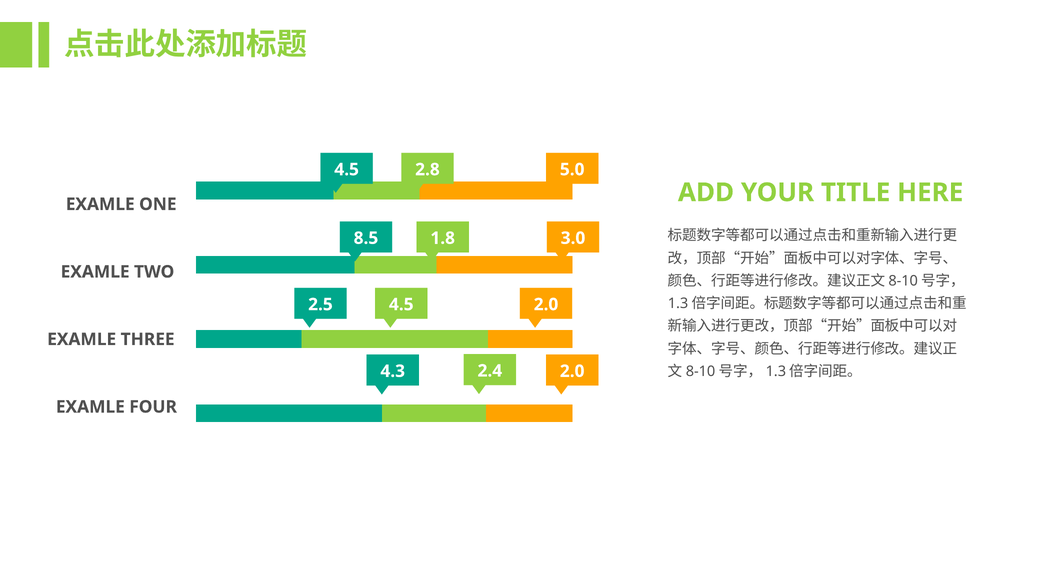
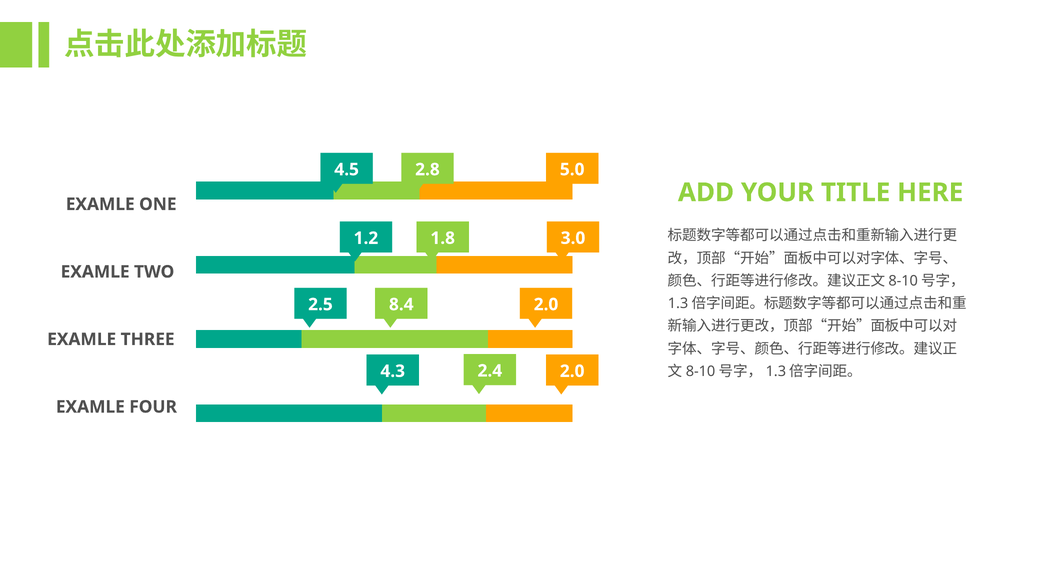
8.5: 8.5 -> 1.2 (366, 238)
2.5 4.5: 4.5 -> 8.4 (401, 304)
